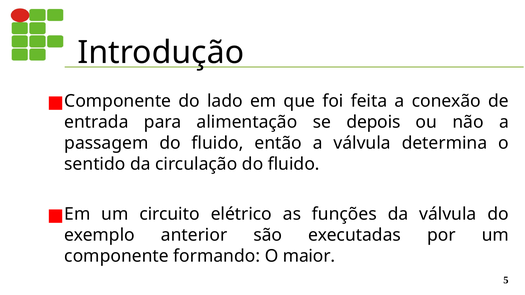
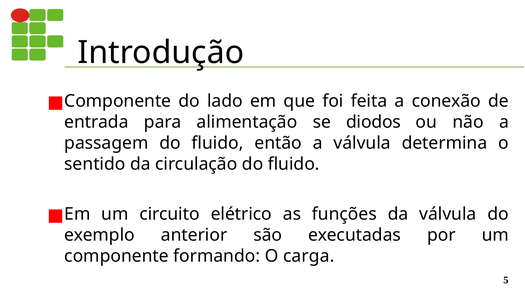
depois: depois -> diodos (373, 122)
maior: maior -> carga (309, 256)
